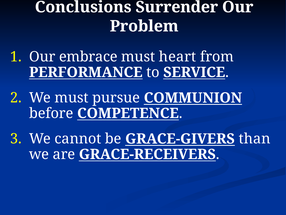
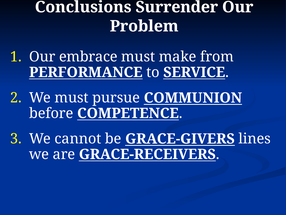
heart: heart -> make (178, 57)
than: than -> lines (255, 139)
